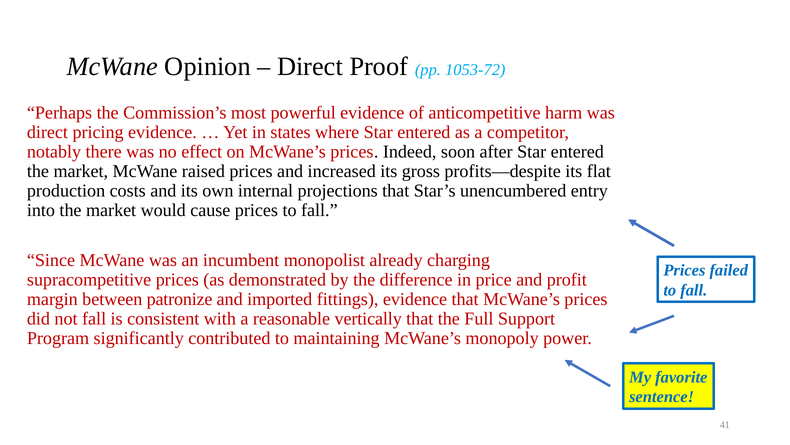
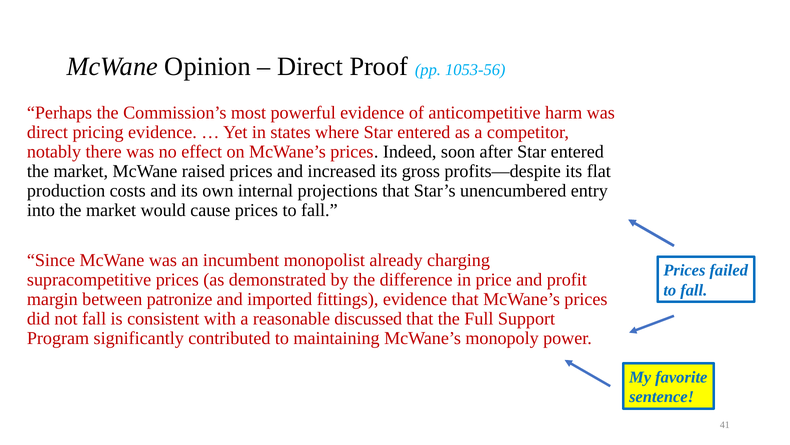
1053-72: 1053-72 -> 1053-56 (475, 70)
vertically: vertically -> discussed (368, 318)
